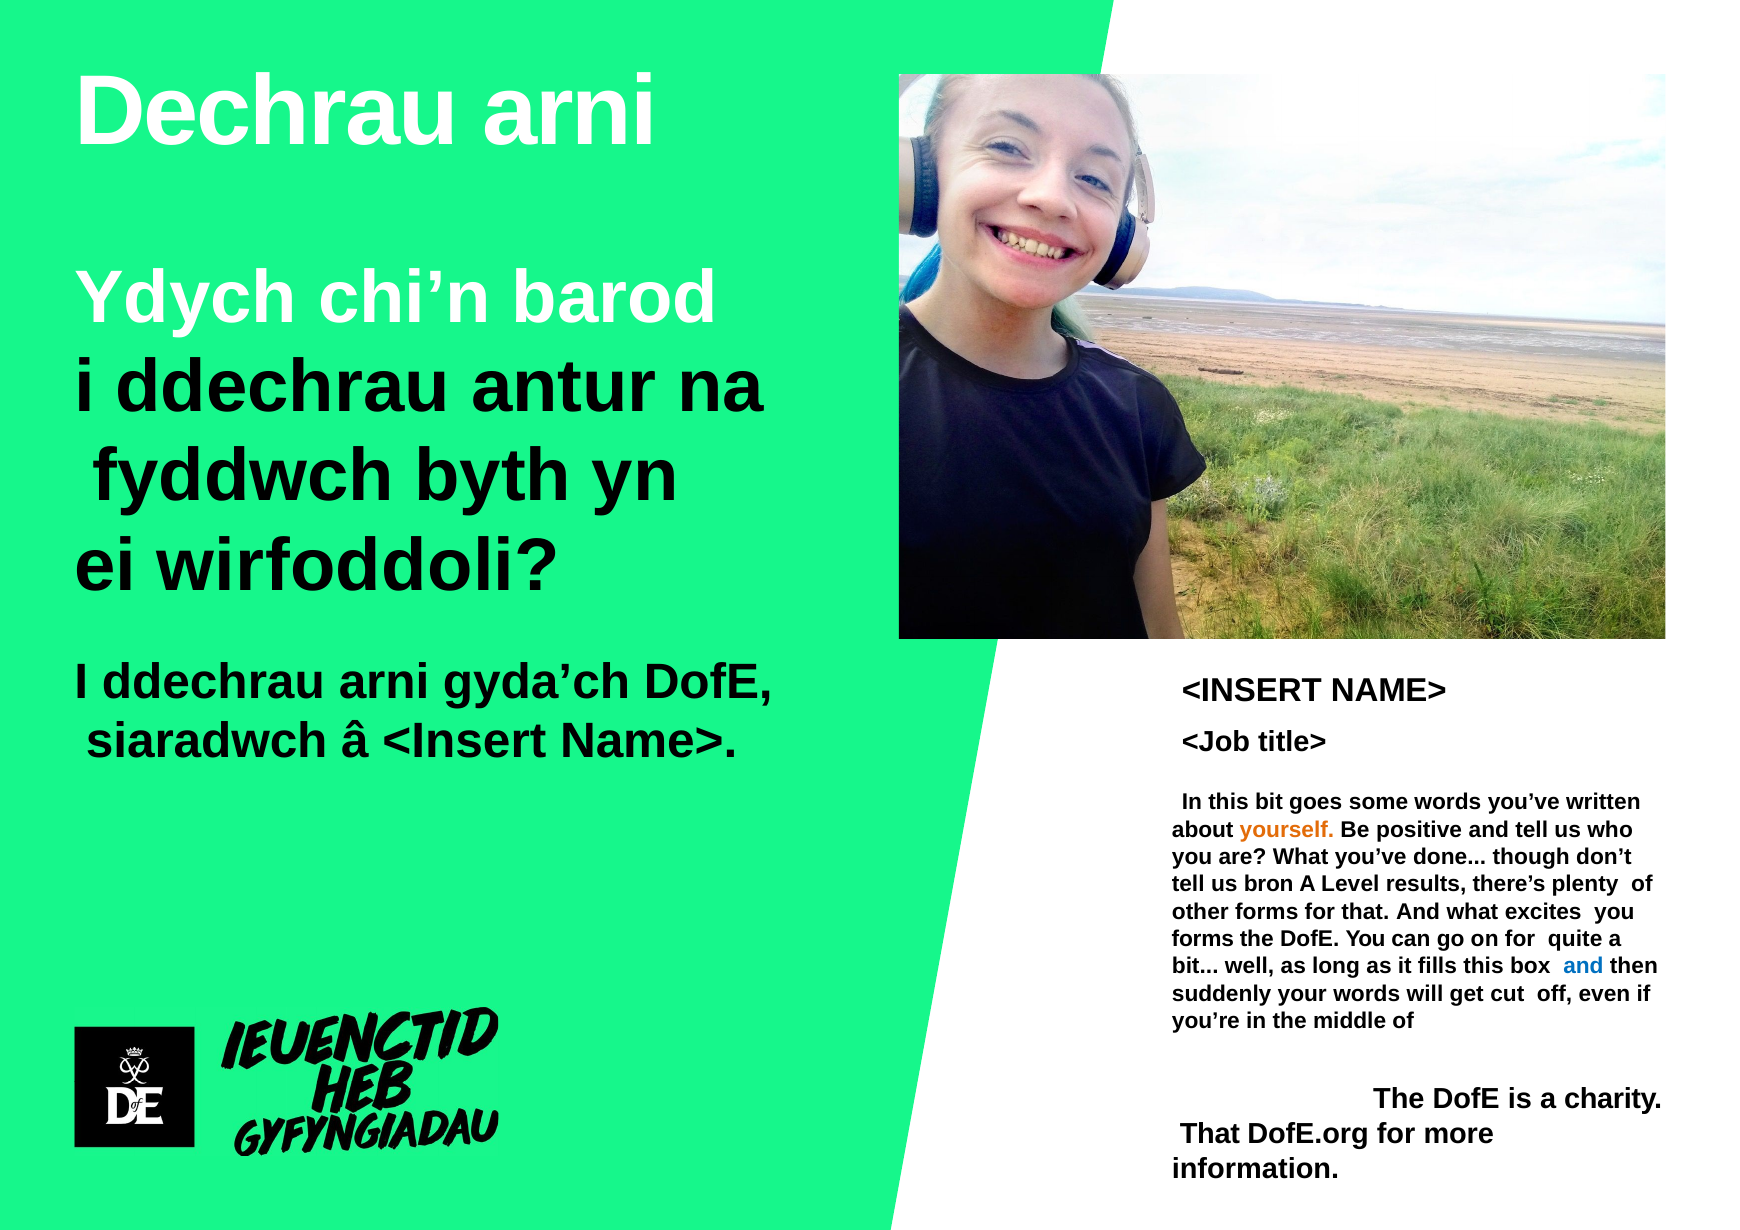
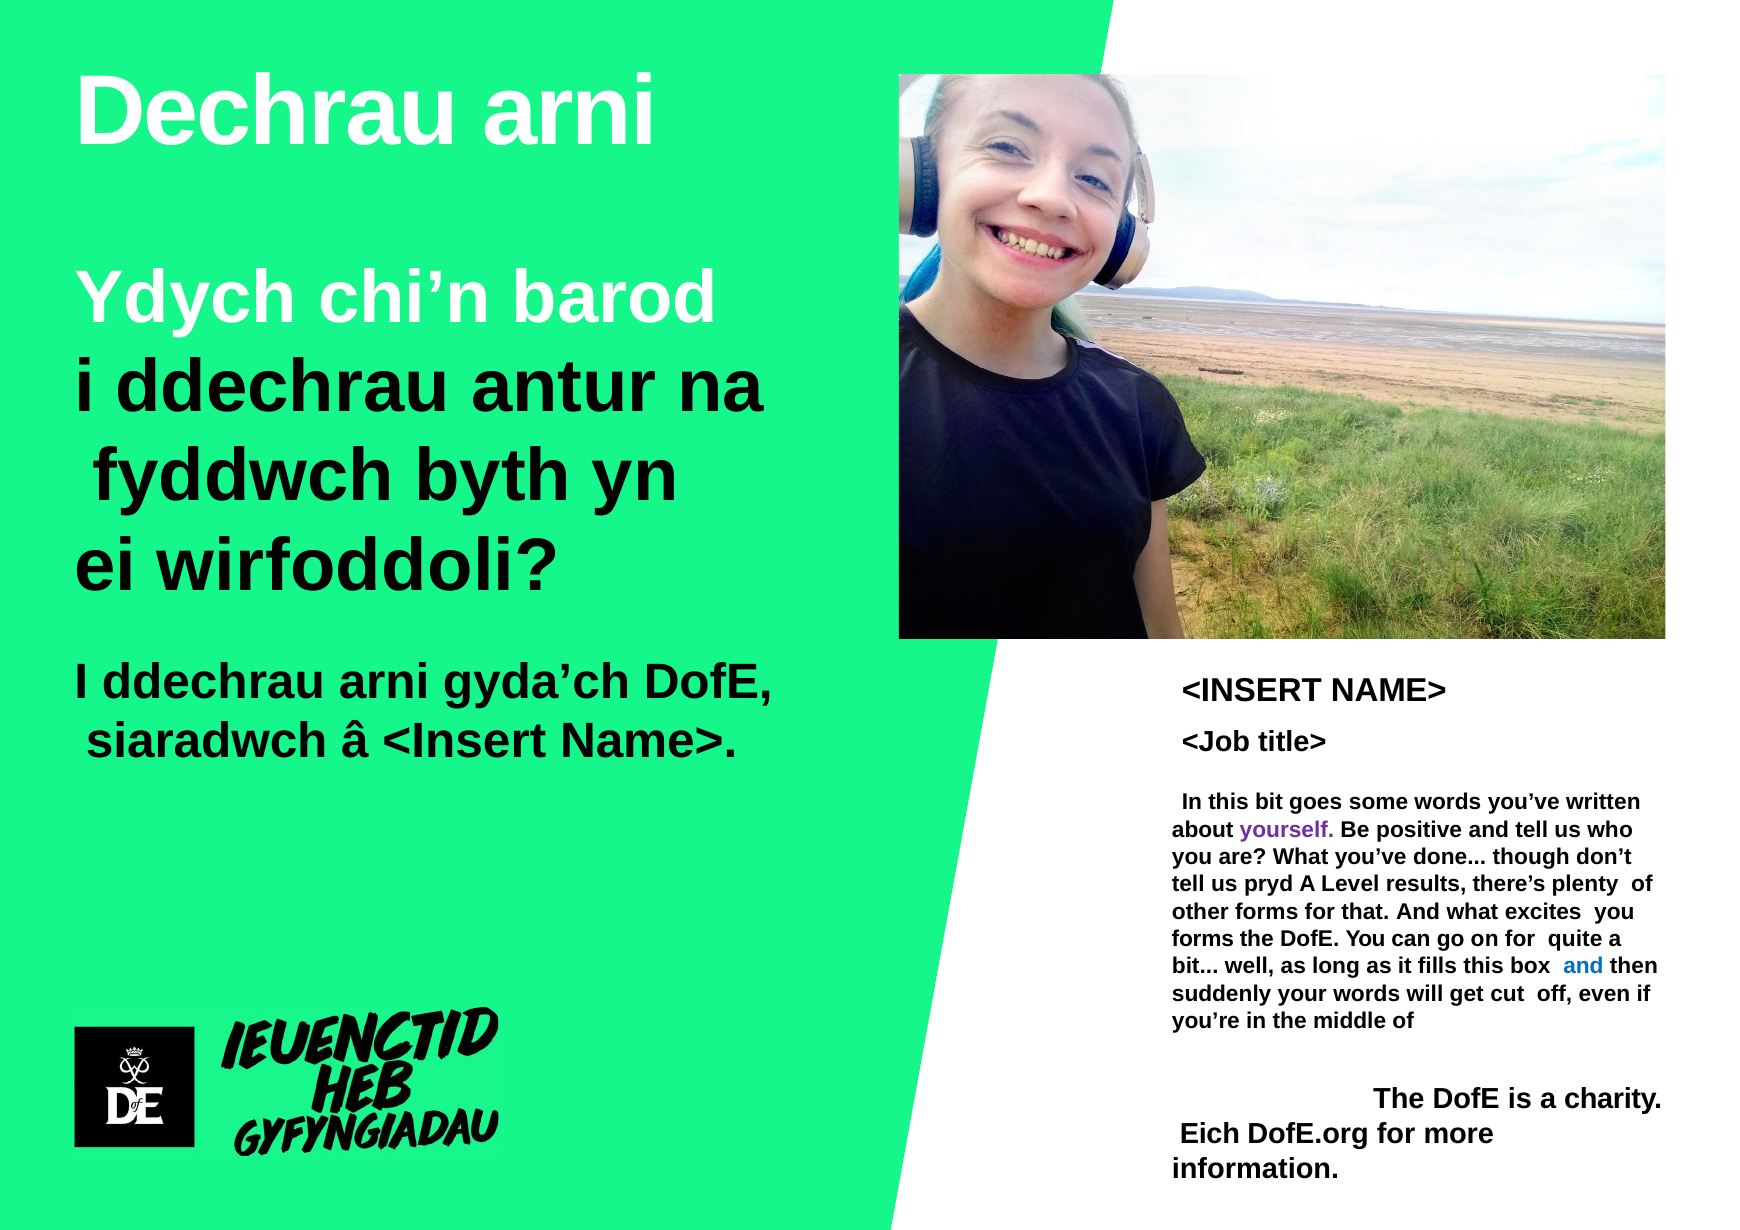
yourself colour: orange -> purple (1287, 829)
bron: bron -> pryd (1269, 884)
That: That -> Eich (1210, 1133)
